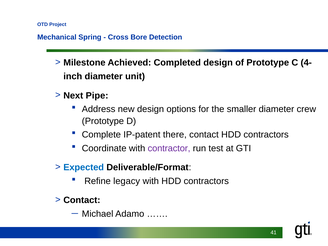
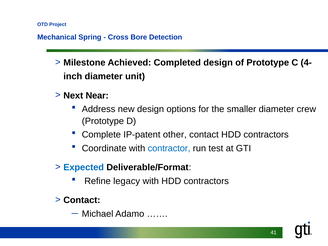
Pipe: Pipe -> Near (97, 95)
there: there -> other (175, 135)
contractor colour: purple -> blue (169, 148)
